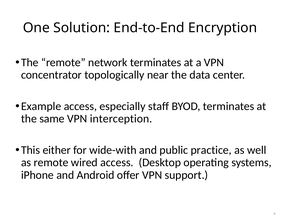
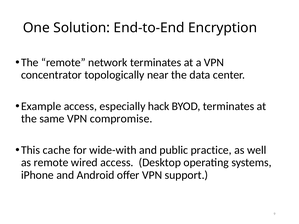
staff: staff -> hack (159, 106)
interception: interception -> compromise (121, 119)
either: either -> cache (57, 150)
